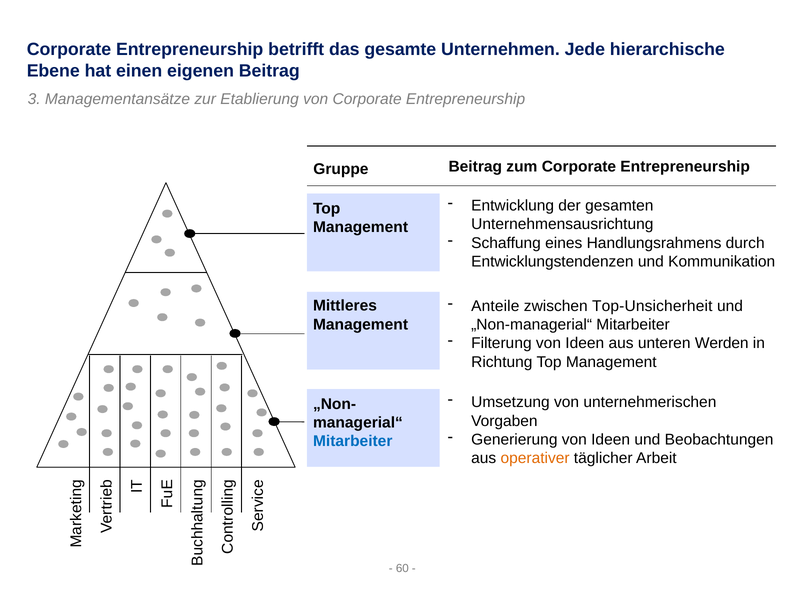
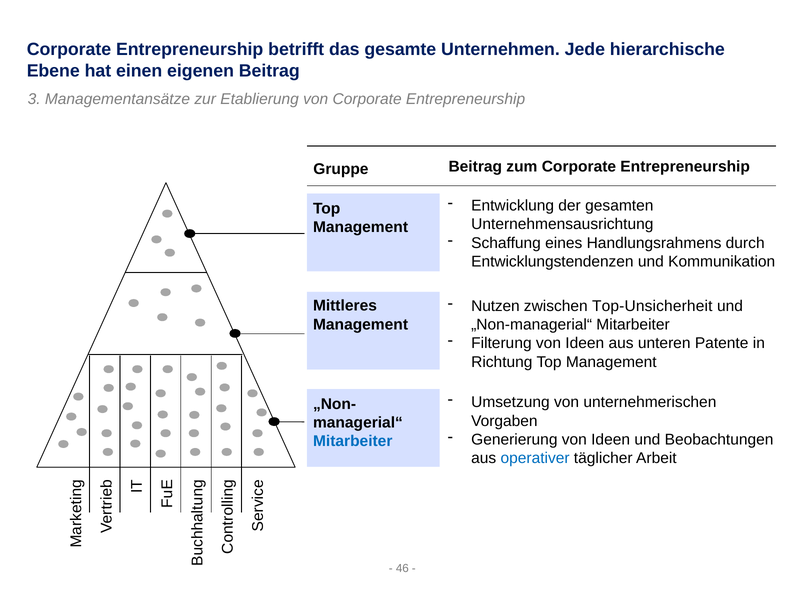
Anteile: Anteile -> Nutzen (495, 306)
Werden: Werden -> Patente (722, 343)
operativer colour: orange -> blue (535, 458)
60: 60 -> 46 (402, 568)
